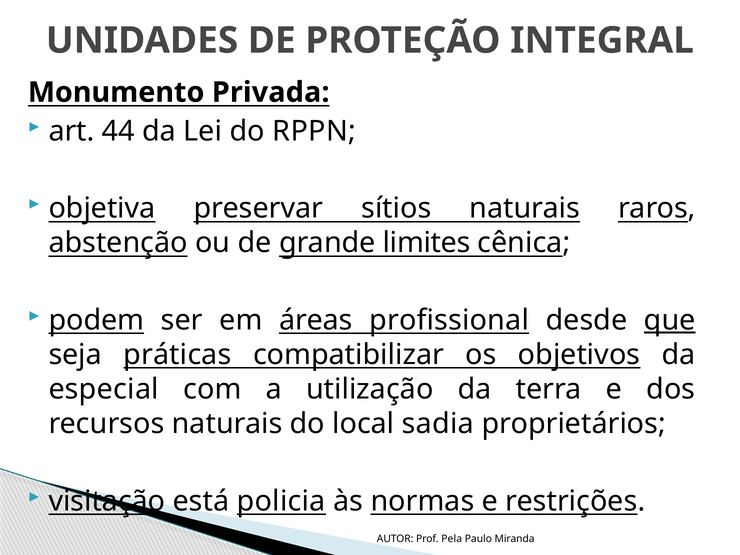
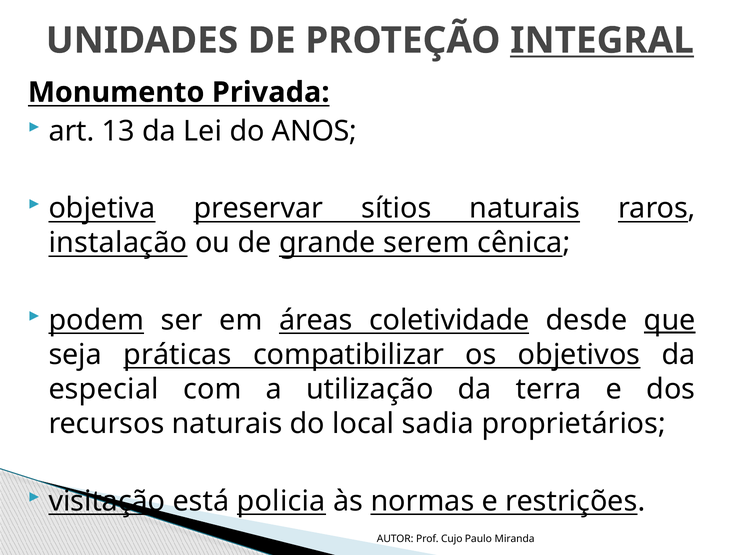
INTEGRAL underline: none -> present (602, 40)
44: 44 -> 13 (118, 131)
RPPN: RPPN -> ANOS (314, 131)
abstenção: abstenção -> instalação (118, 243)
limites: limites -> serem (426, 243)
profissional: profissional -> coletividade (449, 320)
Pela: Pela -> Cujo (452, 539)
